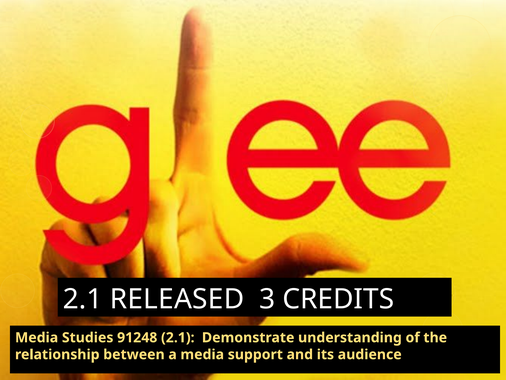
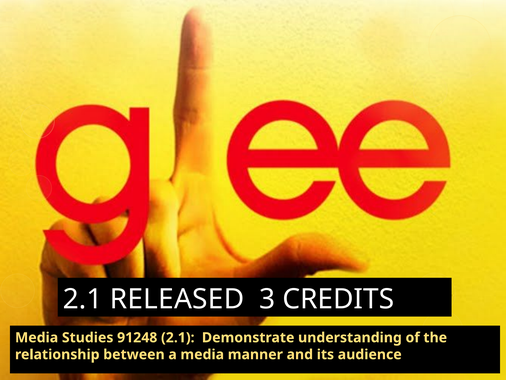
support: support -> manner (255, 354)
